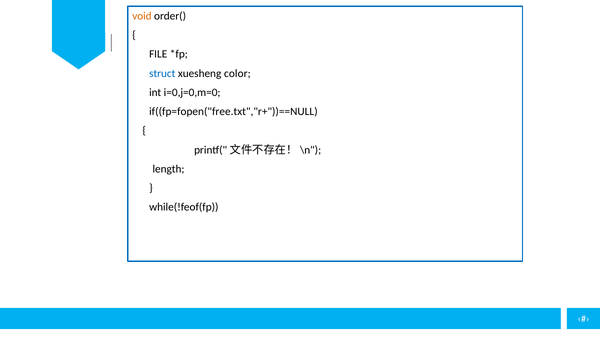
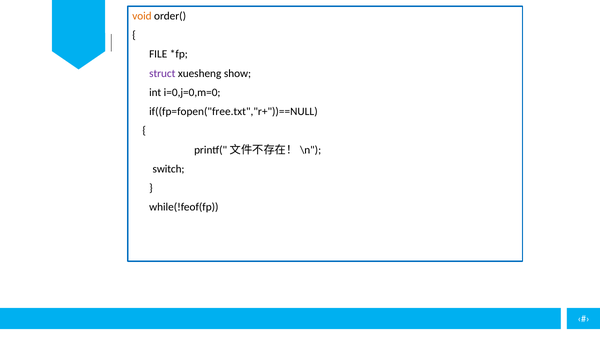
struct colour: blue -> purple (162, 73)
color: color -> show (237, 73)
length: length -> switch (169, 169)
